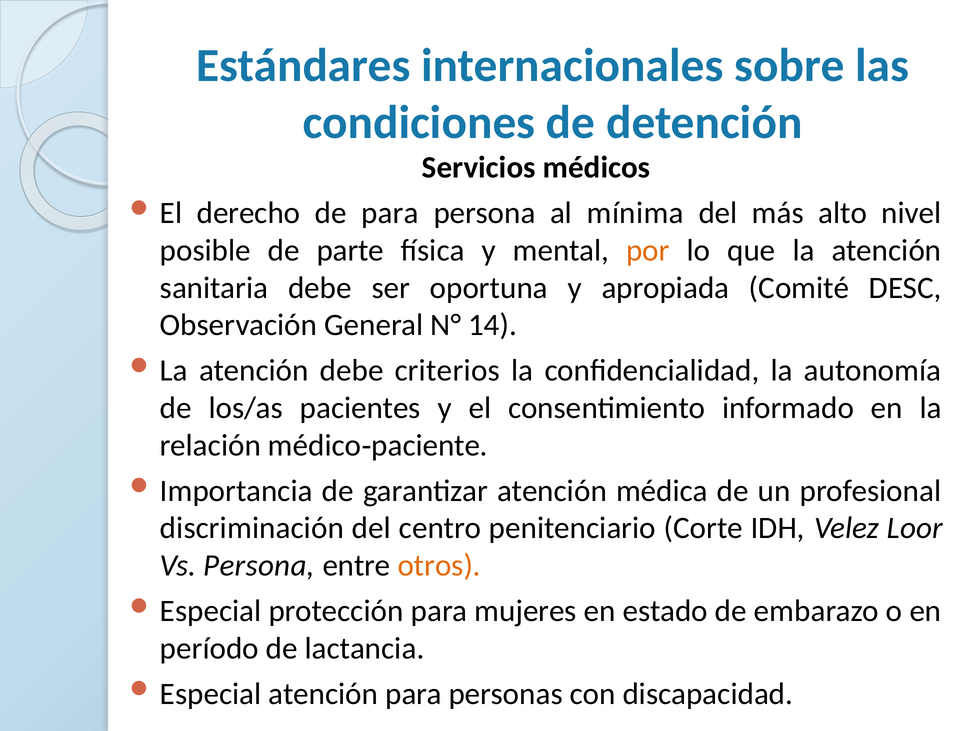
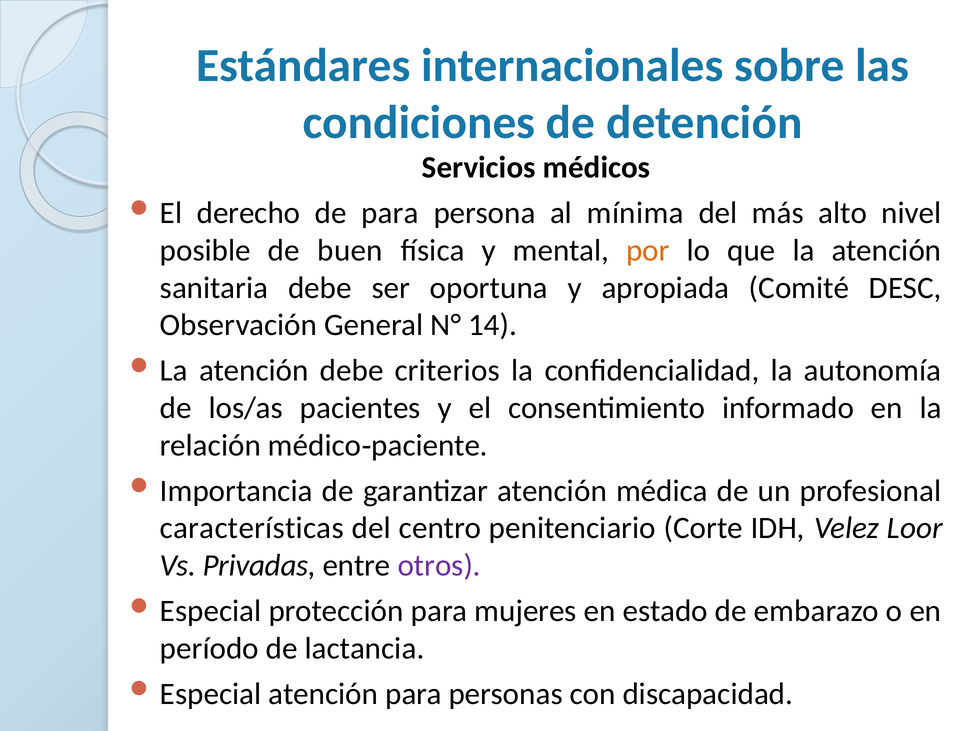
parte: parte -> buen (350, 251)
discriminación: discriminación -> características (252, 528)
Vs Persona: Persona -> Privadas (259, 566)
otros colour: orange -> purple (439, 566)
